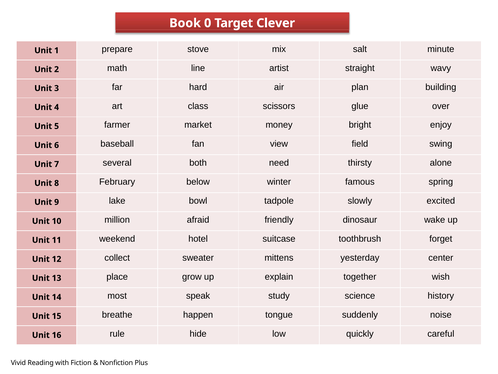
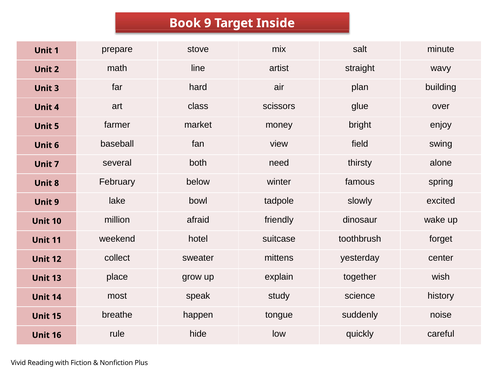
Book 0: 0 -> 9 (208, 23)
Clever: Clever -> Inside (276, 23)
